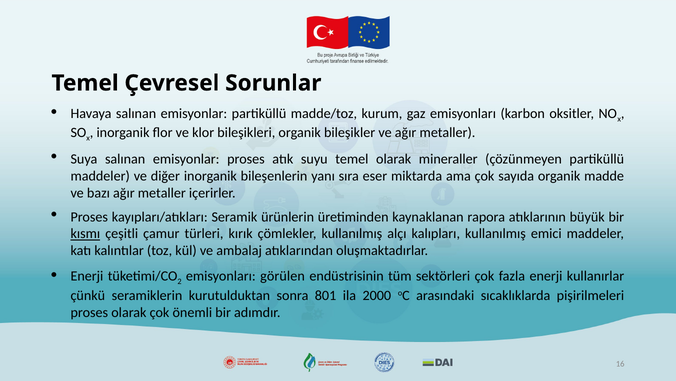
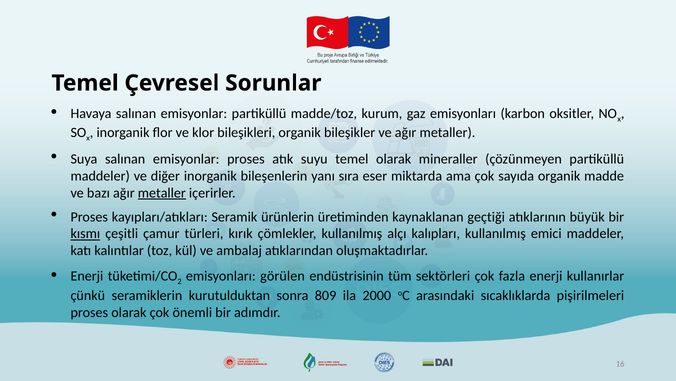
metaller underline: none -> present (162, 192)
rapora: rapora -> geçtiği (486, 216)
801: 801 -> 809 (326, 295)
